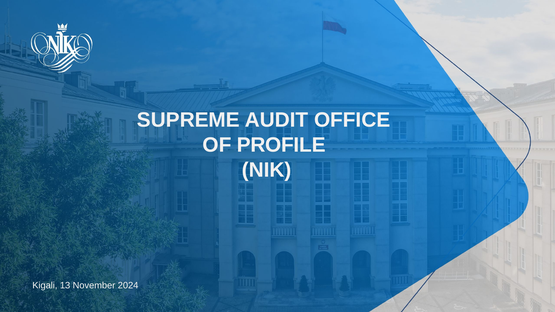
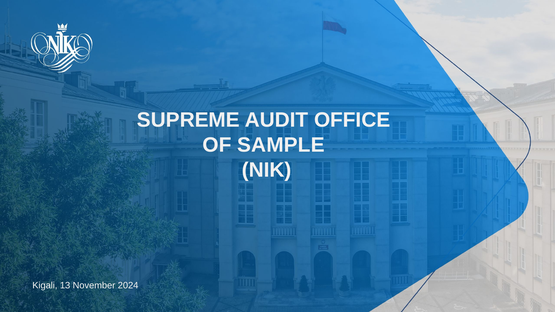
PROFILE: PROFILE -> SAMPLE (281, 145)
